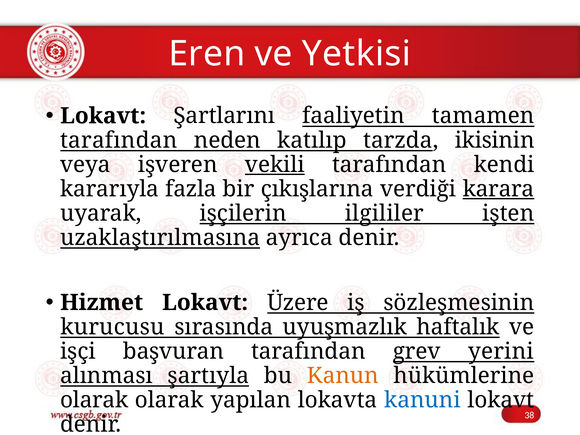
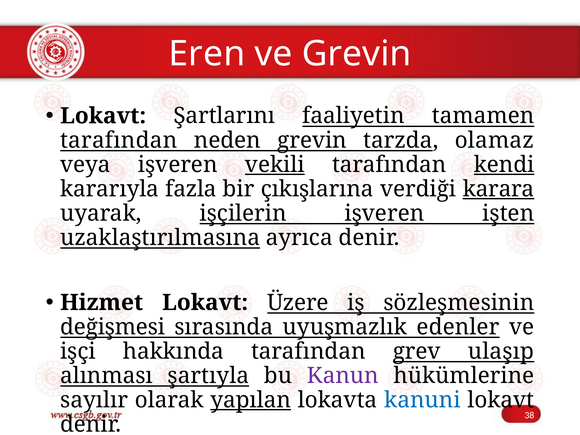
ve Yetkisi: Yetkisi -> Grevin (357, 54)
neden katılıp: katılıp -> grevin (312, 140)
ikisinin: ikisinin -> olamaz (494, 140)
kendi underline: none -> present (504, 165)
işçilerin ilgililer: ilgililer -> işveren (384, 213)
kurucusu: kurucusu -> değişmesi (113, 327)
haftalık: haftalık -> edenler (458, 327)
başvuran: başvuran -> hakkında (173, 351)
yerini: yerini -> ulaşıp (501, 351)
Kanun colour: orange -> purple (343, 376)
olarak: olarak -> sayılır (94, 400)
yapılan underline: none -> present (251, 400)
